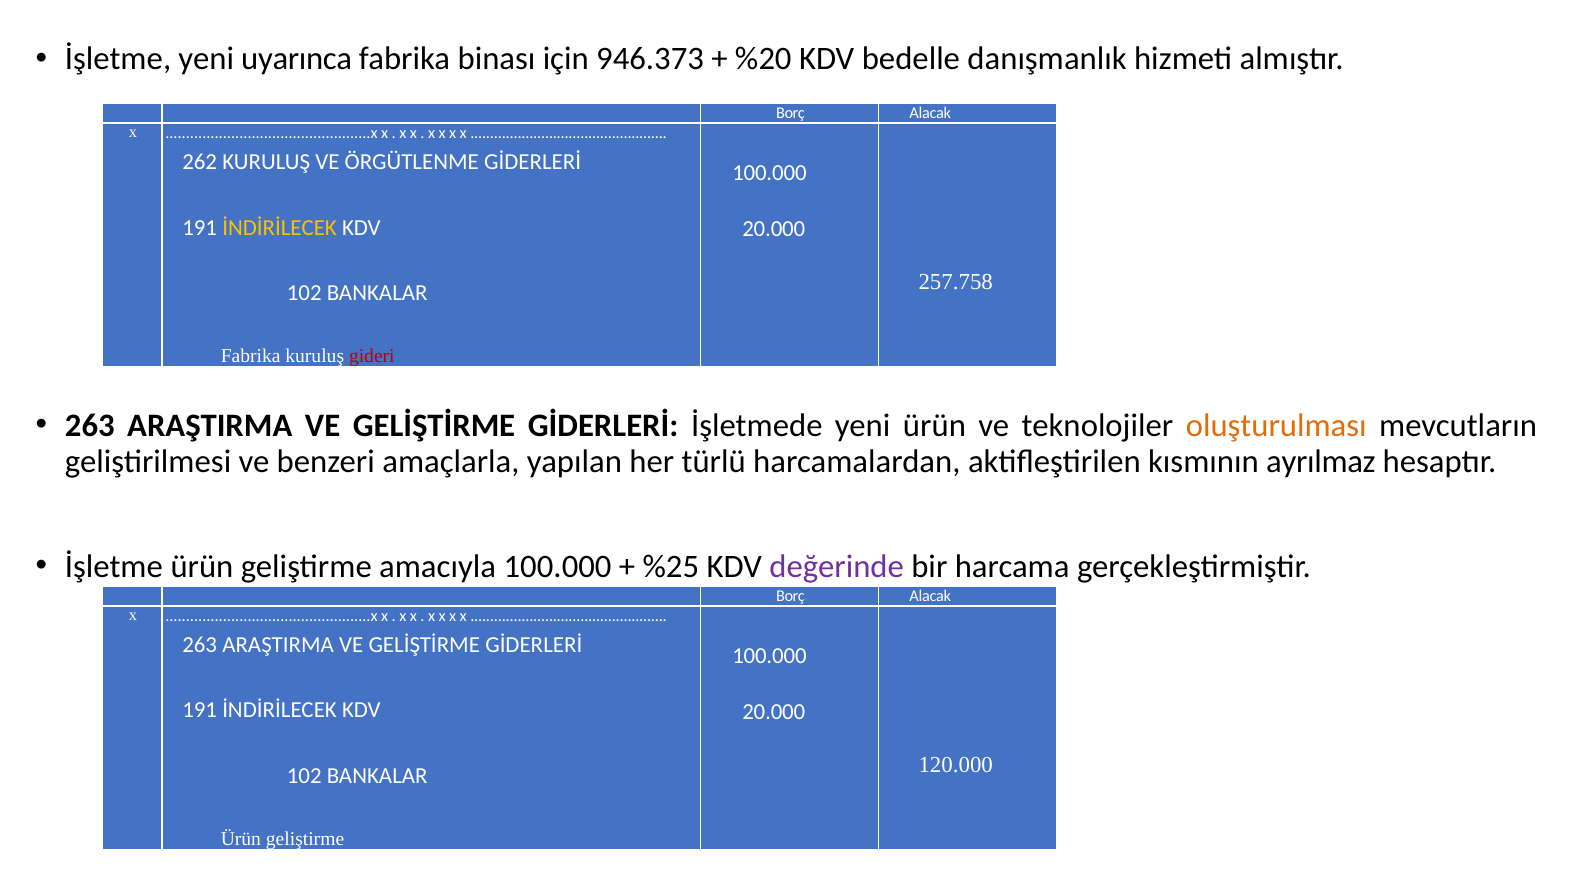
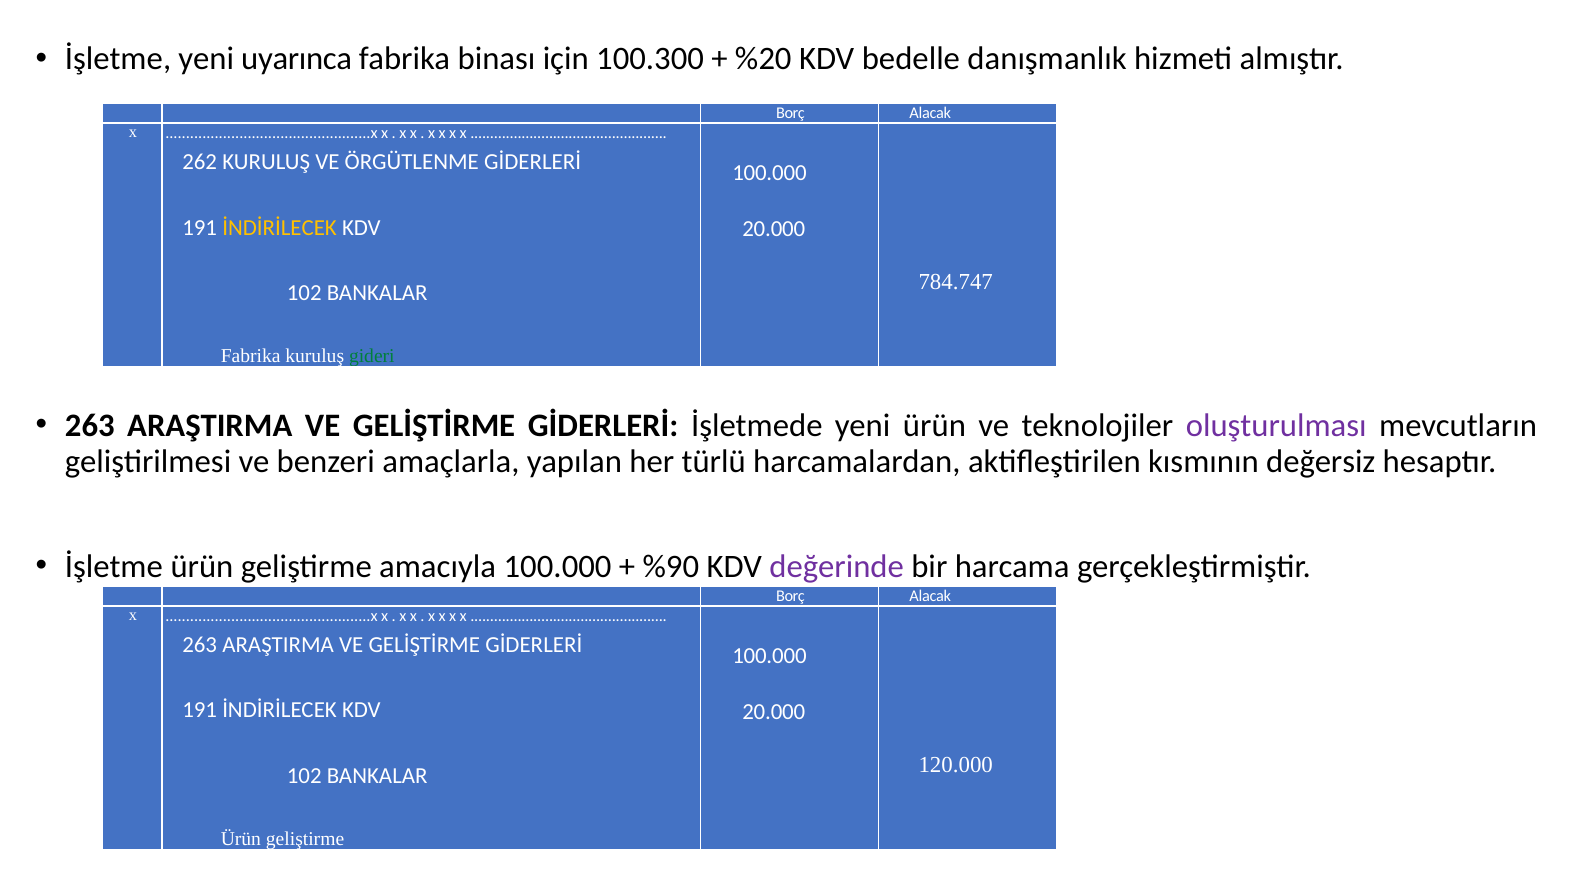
946.373: 946.373 -> 100.300 (650, 59)
257.758: 257.758 -> 784.747 (956, 282)
gideri colour: red -> green (372, 356)
oluşturulması colour: orange -> purple (1276, 425)
ayrılmaz: ayrılmaz -> değersiz (1321, 461)
%25: %25 -> %90 (671, 566)
